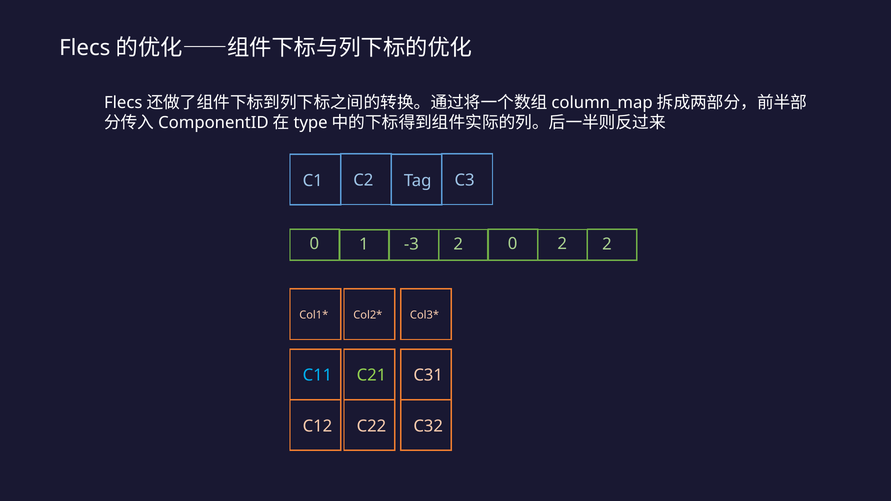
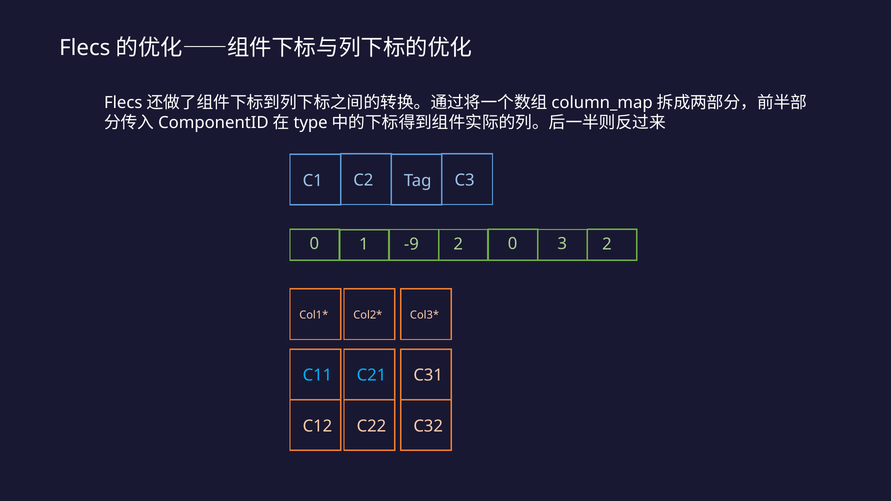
-3: -3 -> -9 (411, 244)
0 2: 2 -> 3 (562, 244)
C21 colour: light green -> light blue (372, 376)
